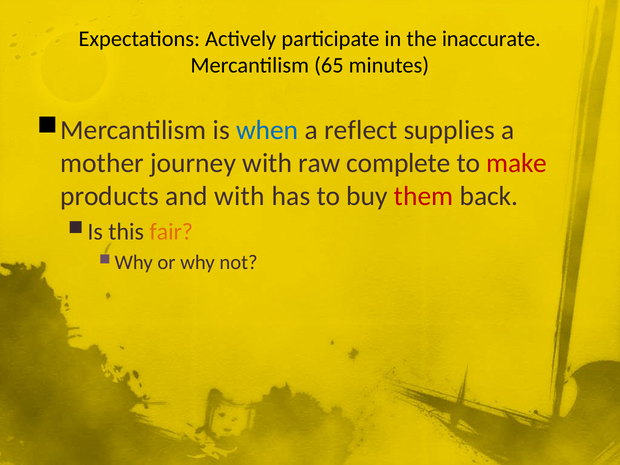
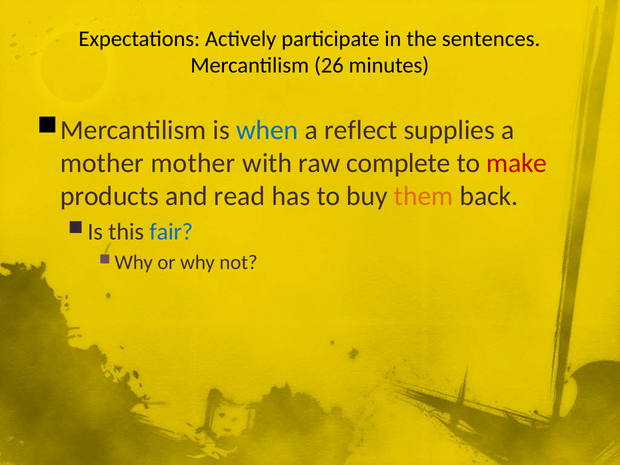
inaccurate: inaccurate -> sentences (491, 39)
65: 65 -> 26 (329, 66)
mother journey: journey -> mother (193, 163)
and with: with -> read (240, 196)
them colour: red -> orange (424, 196)
fair colour: orange -> blue (171, 232)
